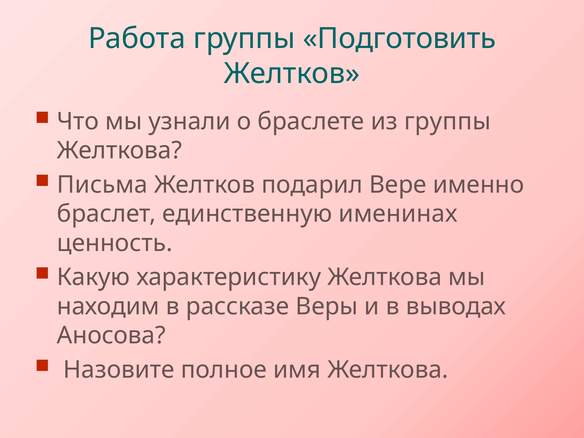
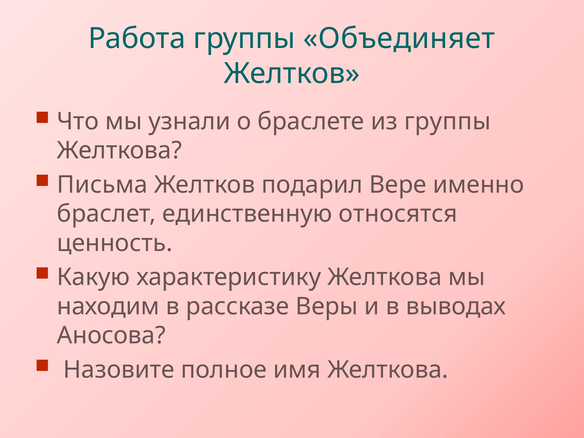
Подготовить: Подготовить -> Объединяет (399, 39)
именинах: именинах -> относятся (398, 214)
